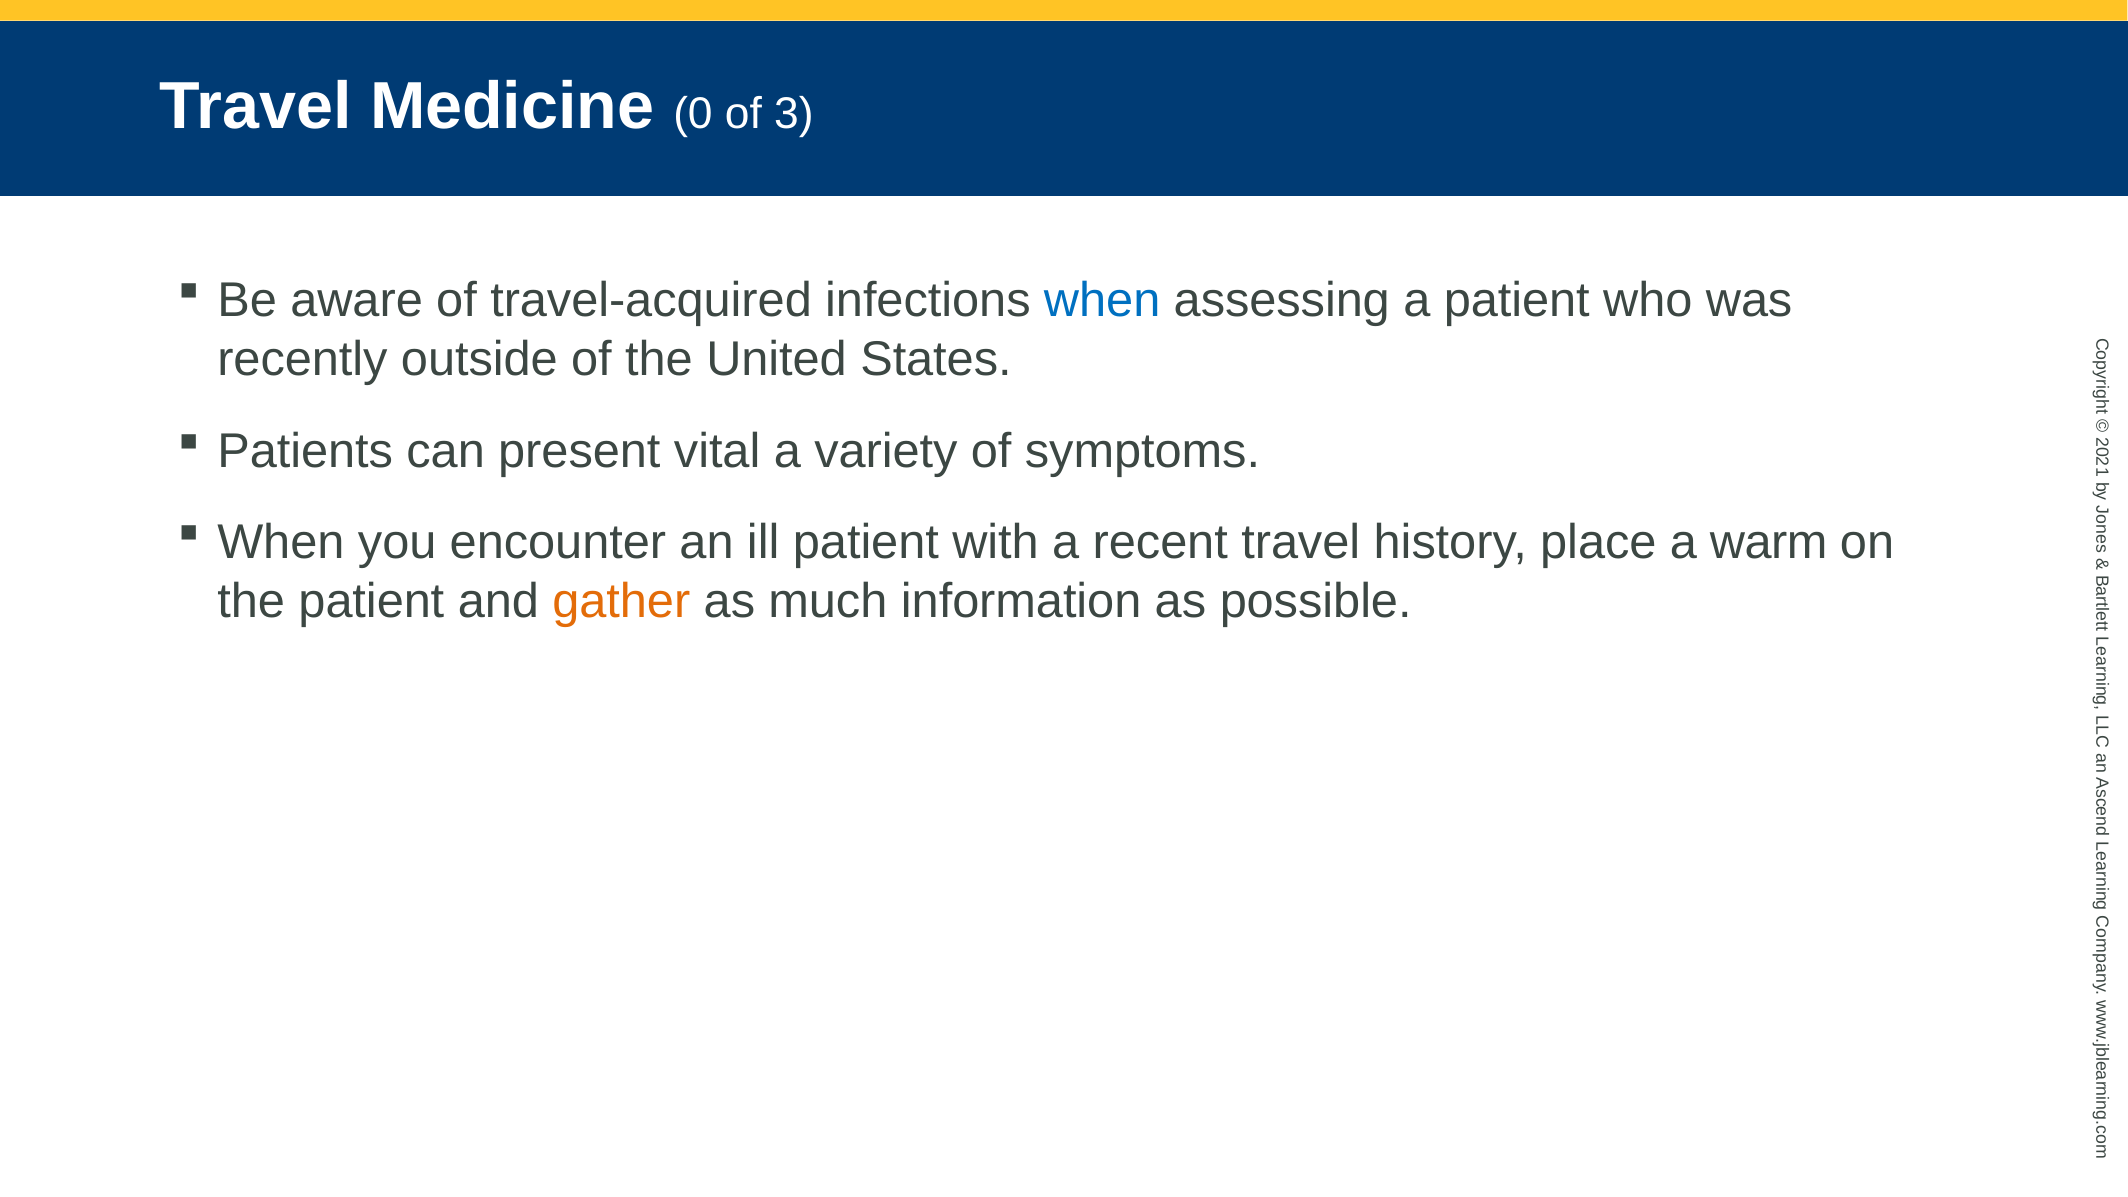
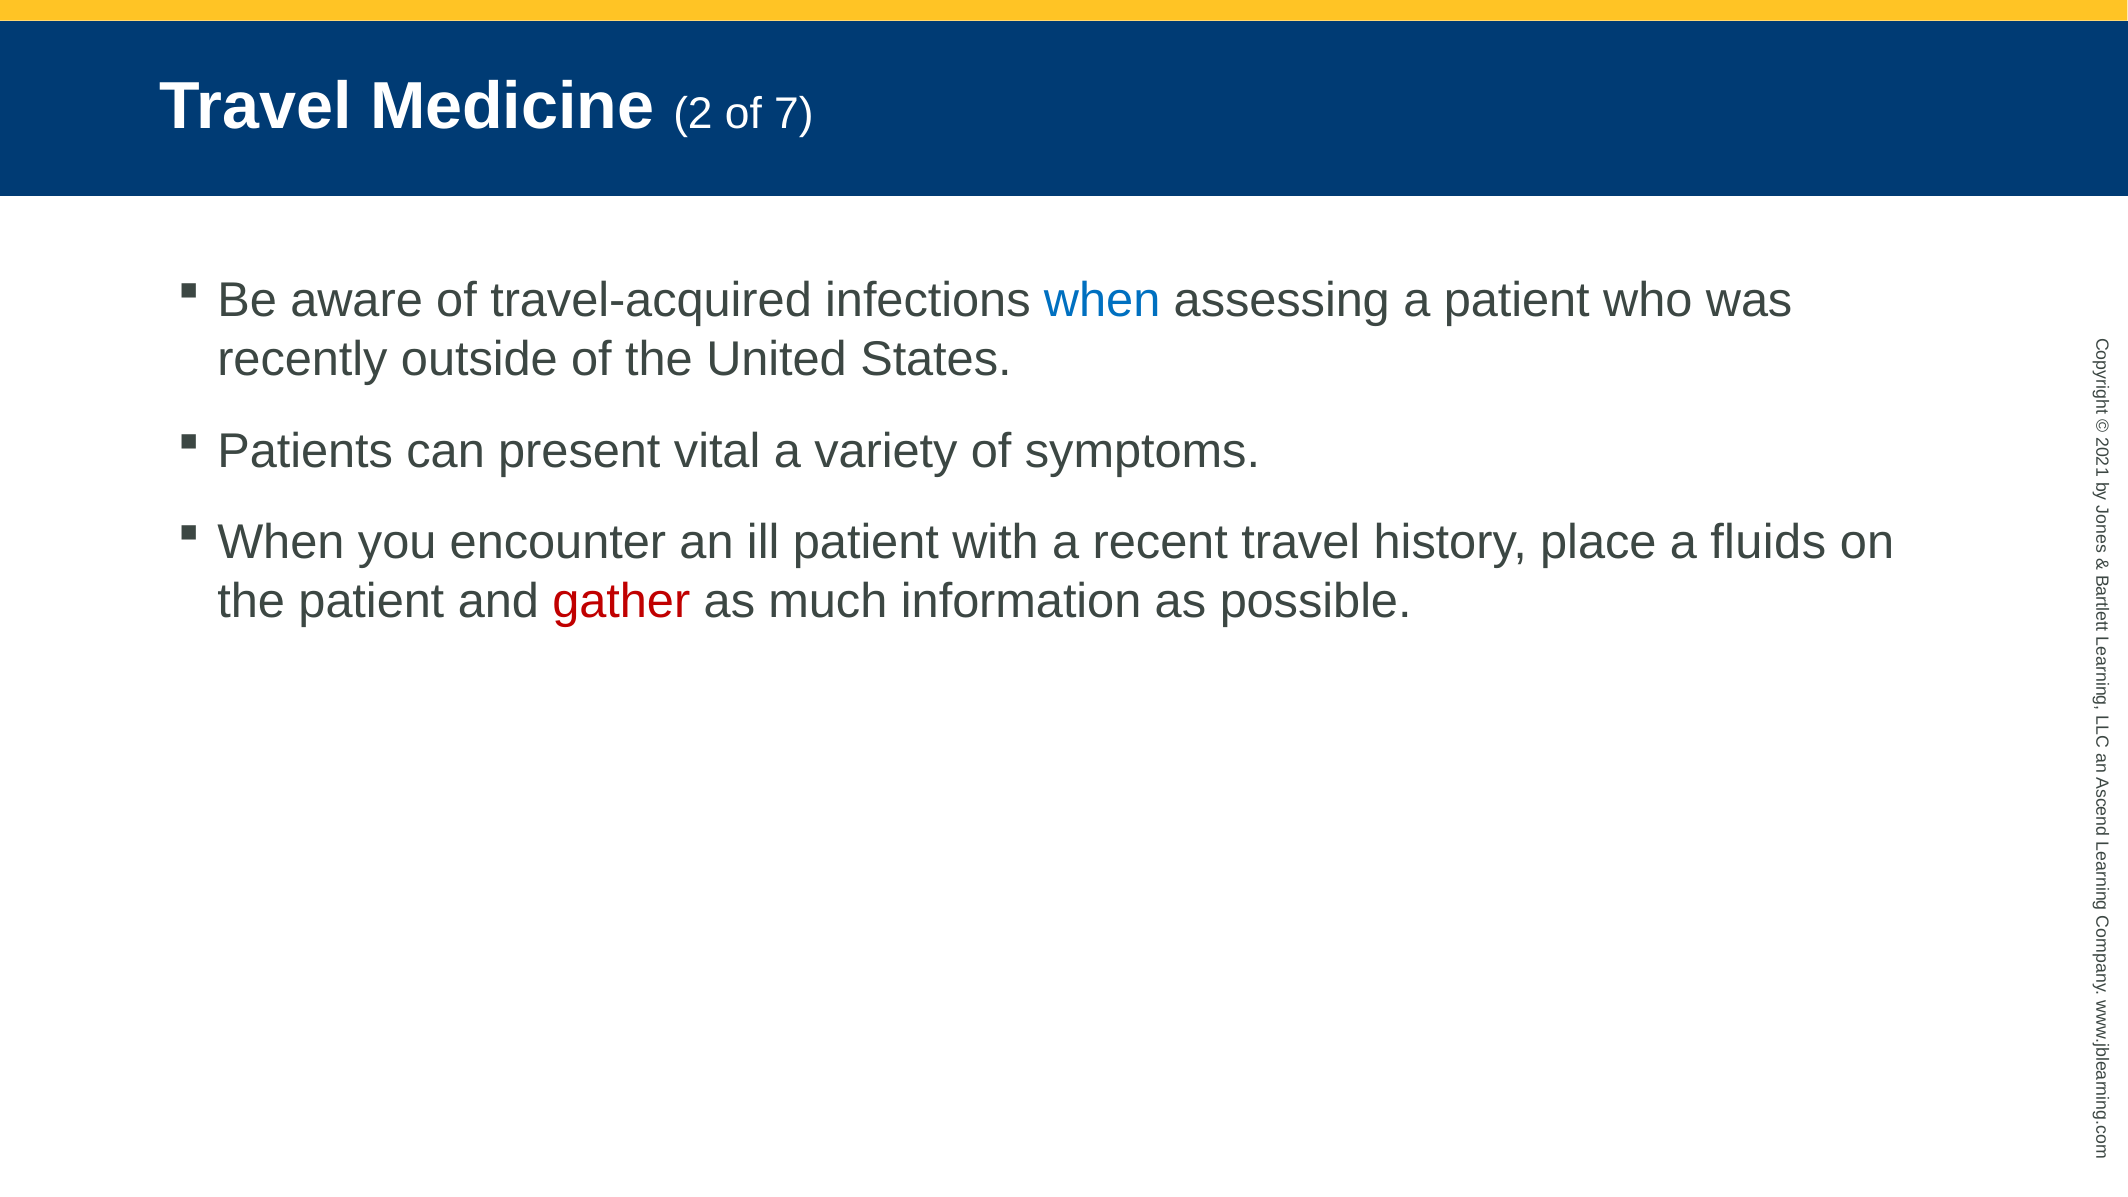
Medicine 0: 0 -> 2 (693, 114)
3: 3 -> 7 (794, 114)
warm: warm -> fluids (1768, 543)
gather colour: orange -> red (621, 601)
